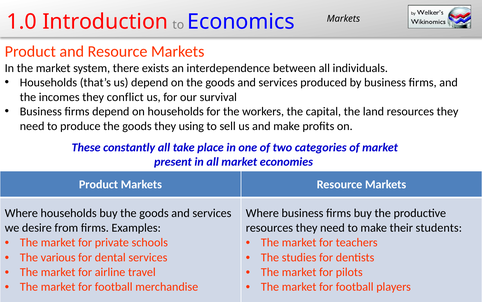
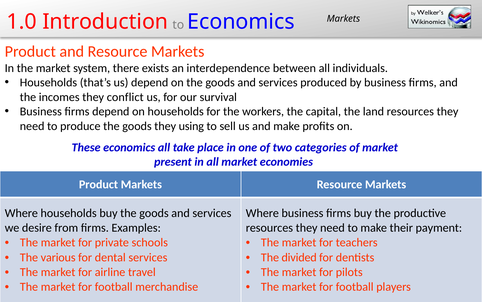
These constantly: constantly -> economics (129, 147)
students: students -> payment (439, 227)
studies: studies -> divided (299, 257)
